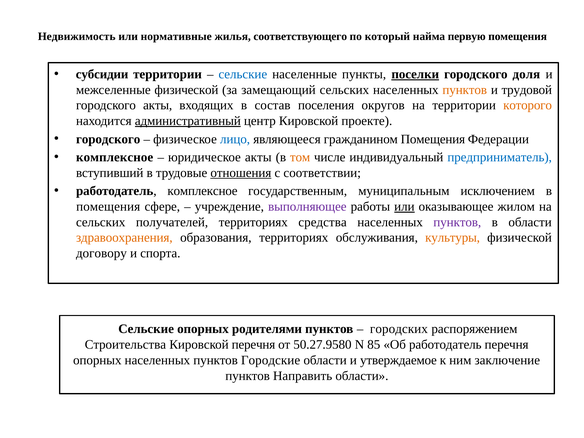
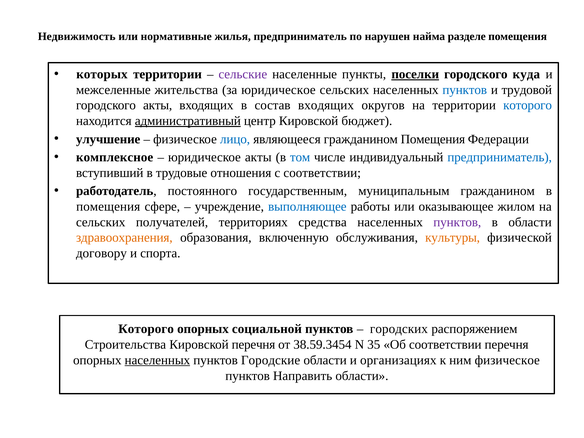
жилья соответствующего: соответствующего -> предприниматель (300, 36)
который: который -> нарушен (387, 36)
первую: первую -> разделе (467, 36)
субсидии: субсидии -> которых (102, 74)
сельские colour: blue -> purple (243, 74)
доля: доля -> куда (526, 74)
межселенные физической: физической -> жительства (186, 90)
за замещающий: замещающий -> юридическое (278, 90)
пунктов colour: orange -> blue (465, 90)
состав поселения: поселения -> входящих (326, 105)
которого colour: orange -> blue (528, 105)
проекте: проекте -> бюджет (367, 121)
городского: городского -> улучшение (108, 139)
том colour: orange -> blue (300, 157)
отношения underline: present -> none (241, 173)
работодатель комплексное: комплексное -> постоянного (202, 191)
муниципальным исключением: исключением -> гражданином (498, 191)
выполняющее colour: purple -> blue (307, 207)
или underline: present -> none (404, 207)
образования территориях: территориях -> включенную (294, 238)
Сельские: Сельские -> Которого (146, 329)
родителями: родителями -> социальной (267, 329)
50.27.9580: 50.27.9580 -> 38.59.3454 (322, 345)
85: 85 -> 35 (374, 345)
Об работодатель: работодатель -> соответствии (445, 345)
населенных underline: none -> present (157, 360)
утверждаемое: утверждаемое -> организациях (398, 360)
ним заключение: заключение -> физическое (507, 360)
